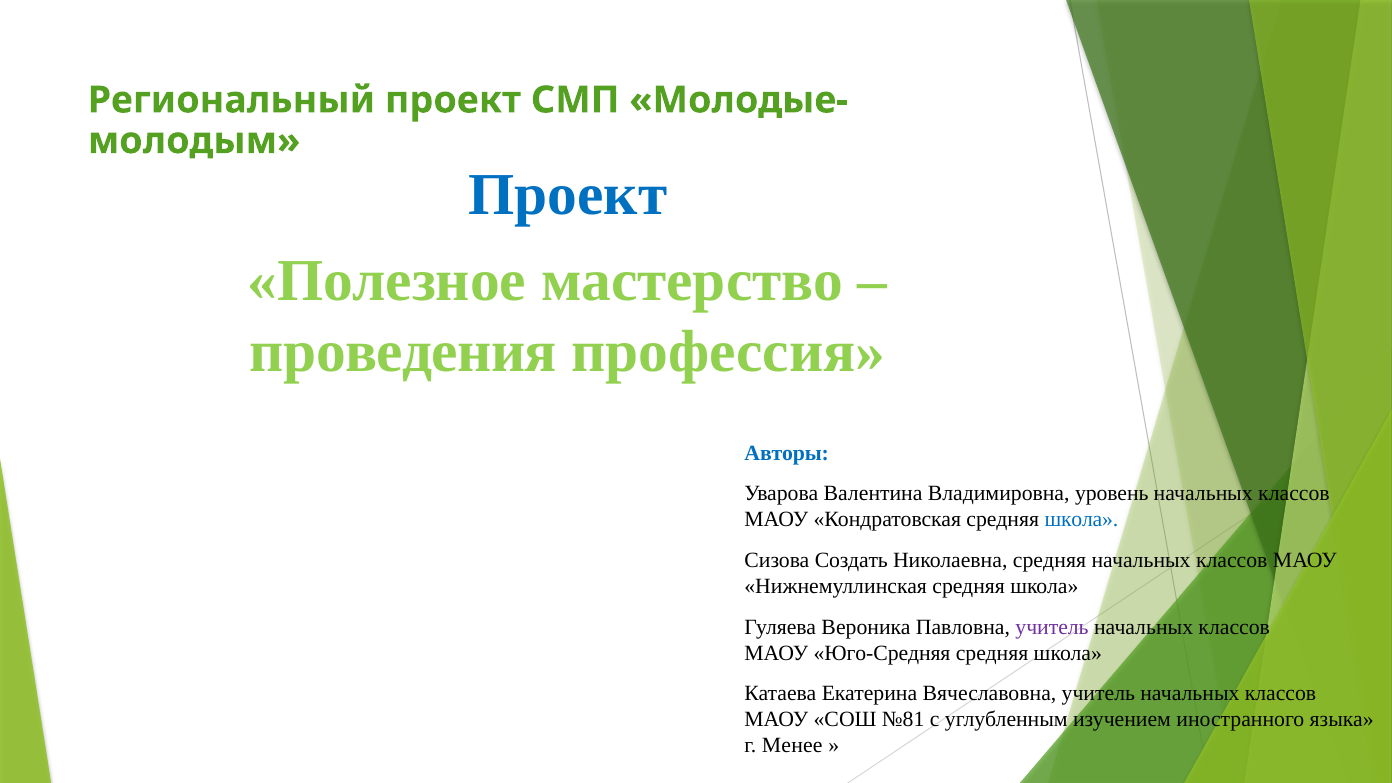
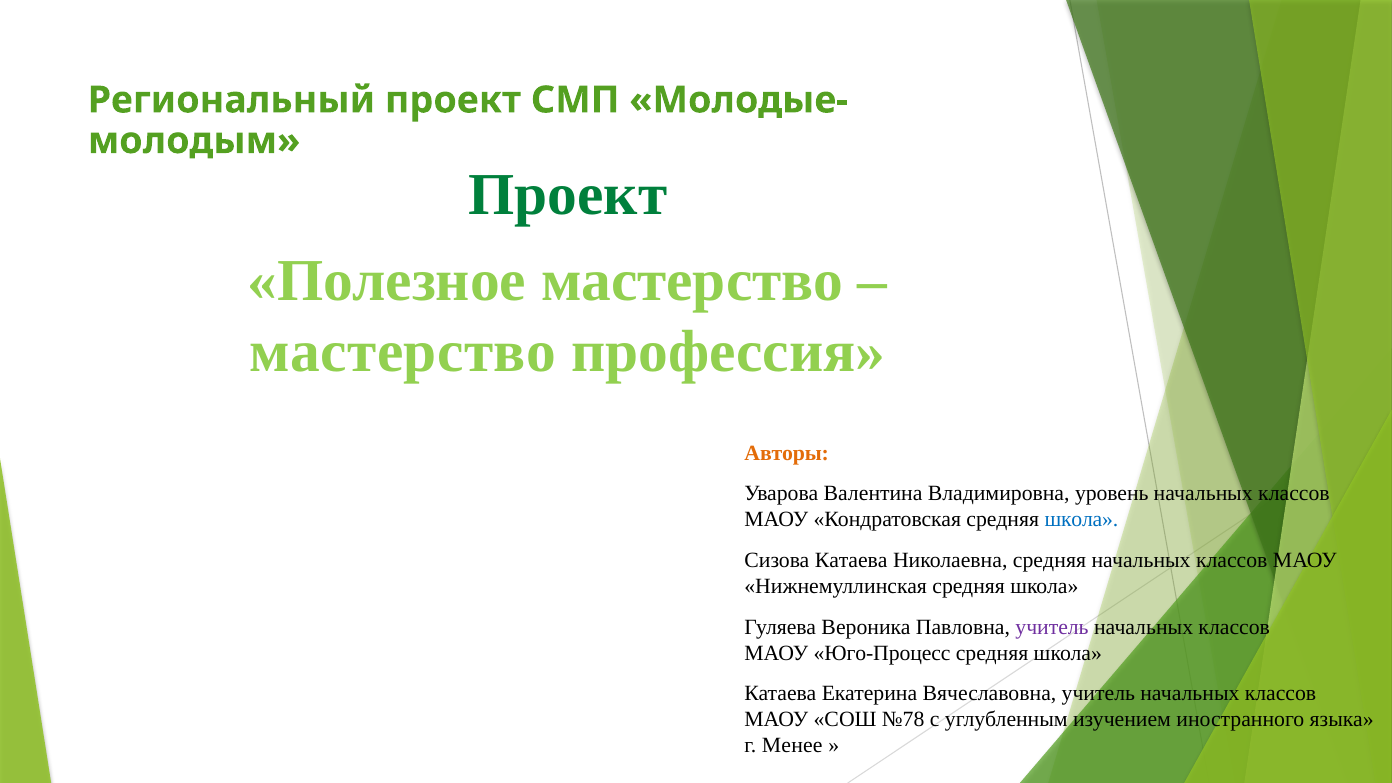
Проект colour: blue -> green (568, 195)
проведения: проведения -> мастерство (403, 352)
Авторы colour: blue -> orange (787, 453)
Сизова Создать: Создать -> Катаева (851, 560)
Юго-Средняя: Юго-Средняя -> Юго-Процесс (882, 653)
№81: №81 -> №78 (903, 720)
